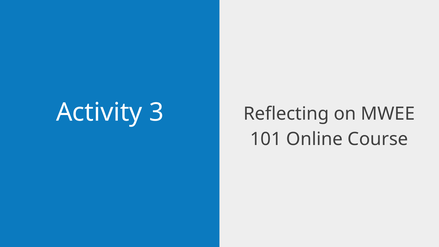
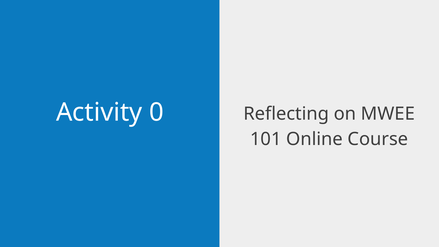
3: 3 -> 0 (156, 112)
